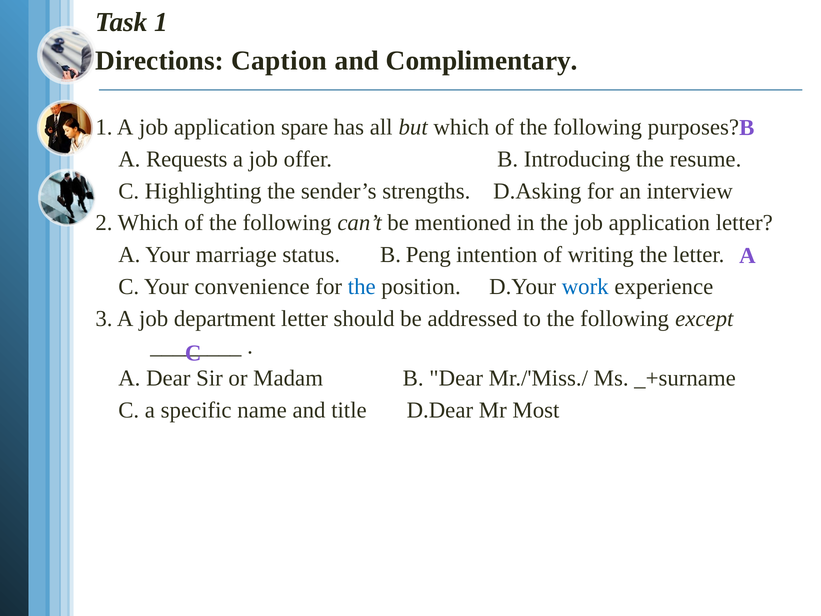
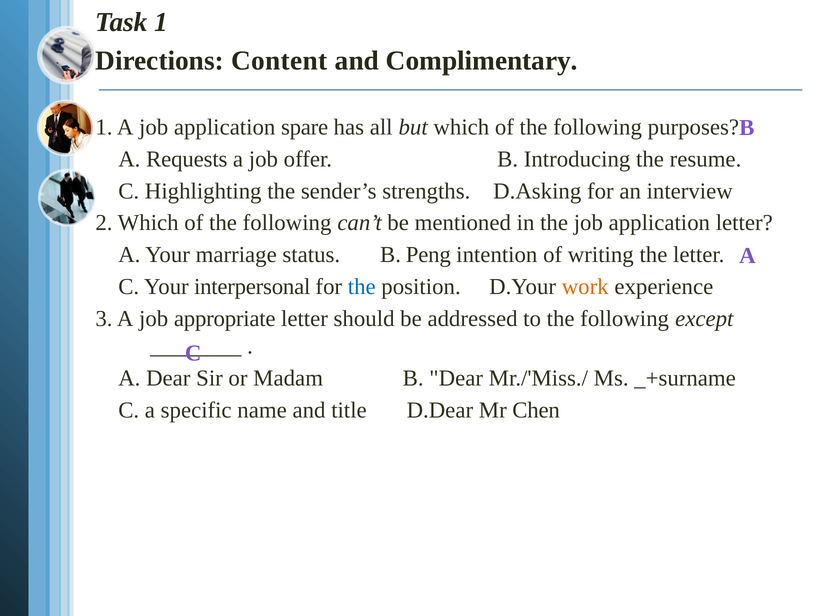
Caption: Caption -> Content (279, 61)
convenience: convenience -> interpersonal (252, 287)
work colour: blue -> orange (585, 287)
department: department -> appropriate (225, 319)
Most: Most -> Chen (536, 410)
